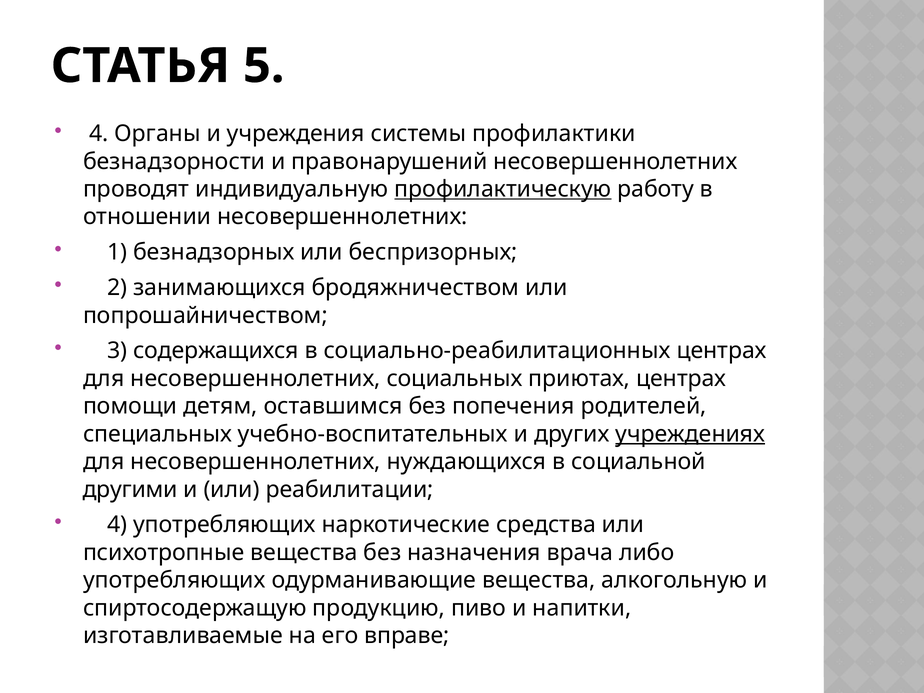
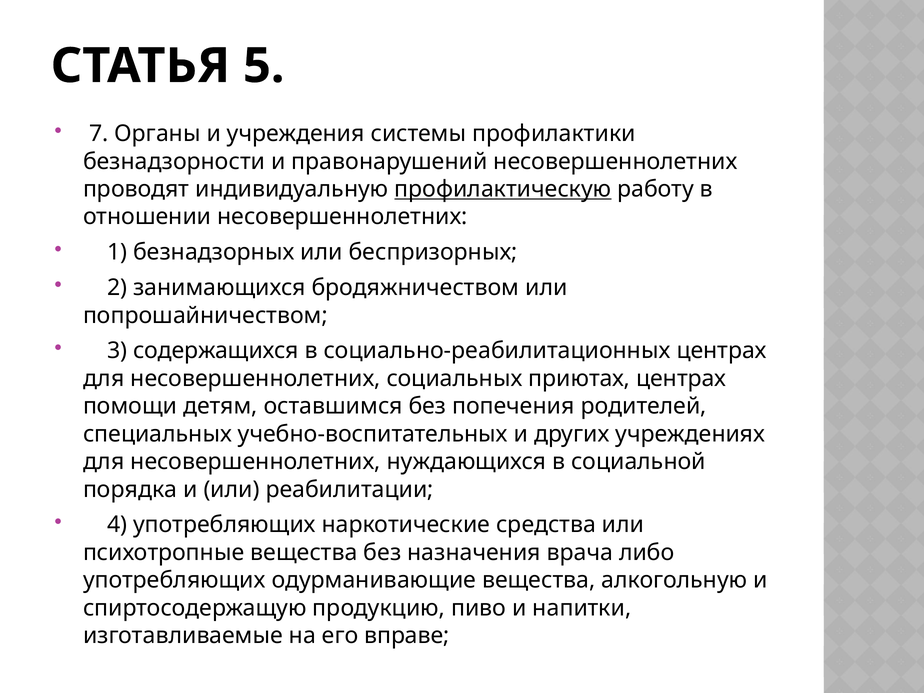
4: 4 -> 7 (99, 134)
учреждениях underline: present -> none (690, 434)
другими: другими -> порядка (130, 489)
